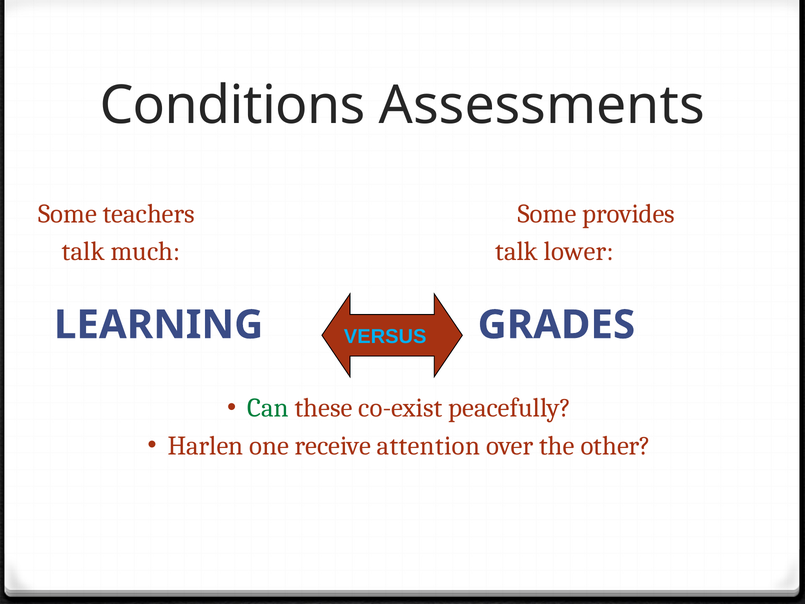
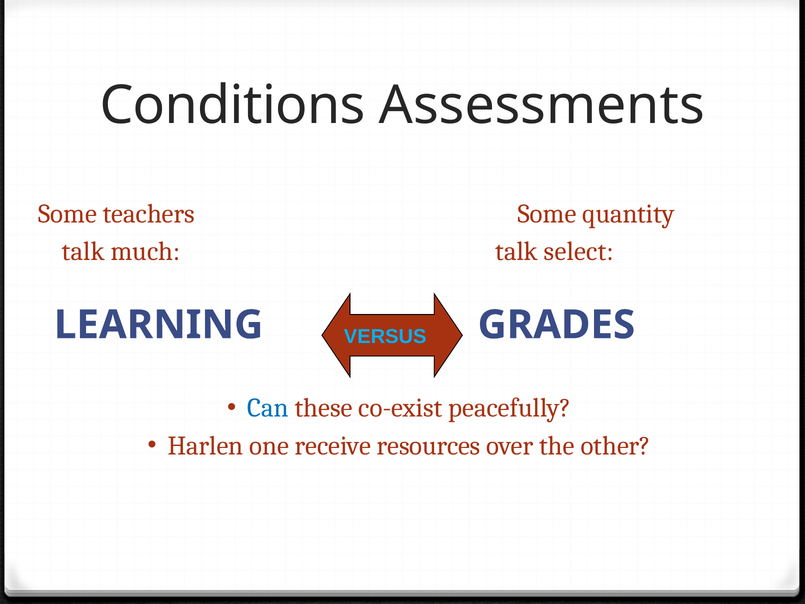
provides: provides -> quantity (629, 214)
lower: lower -> select (579, 251)
Can colour: green -> blue (268, 408)
attention: attention -> resources (429, 445)
